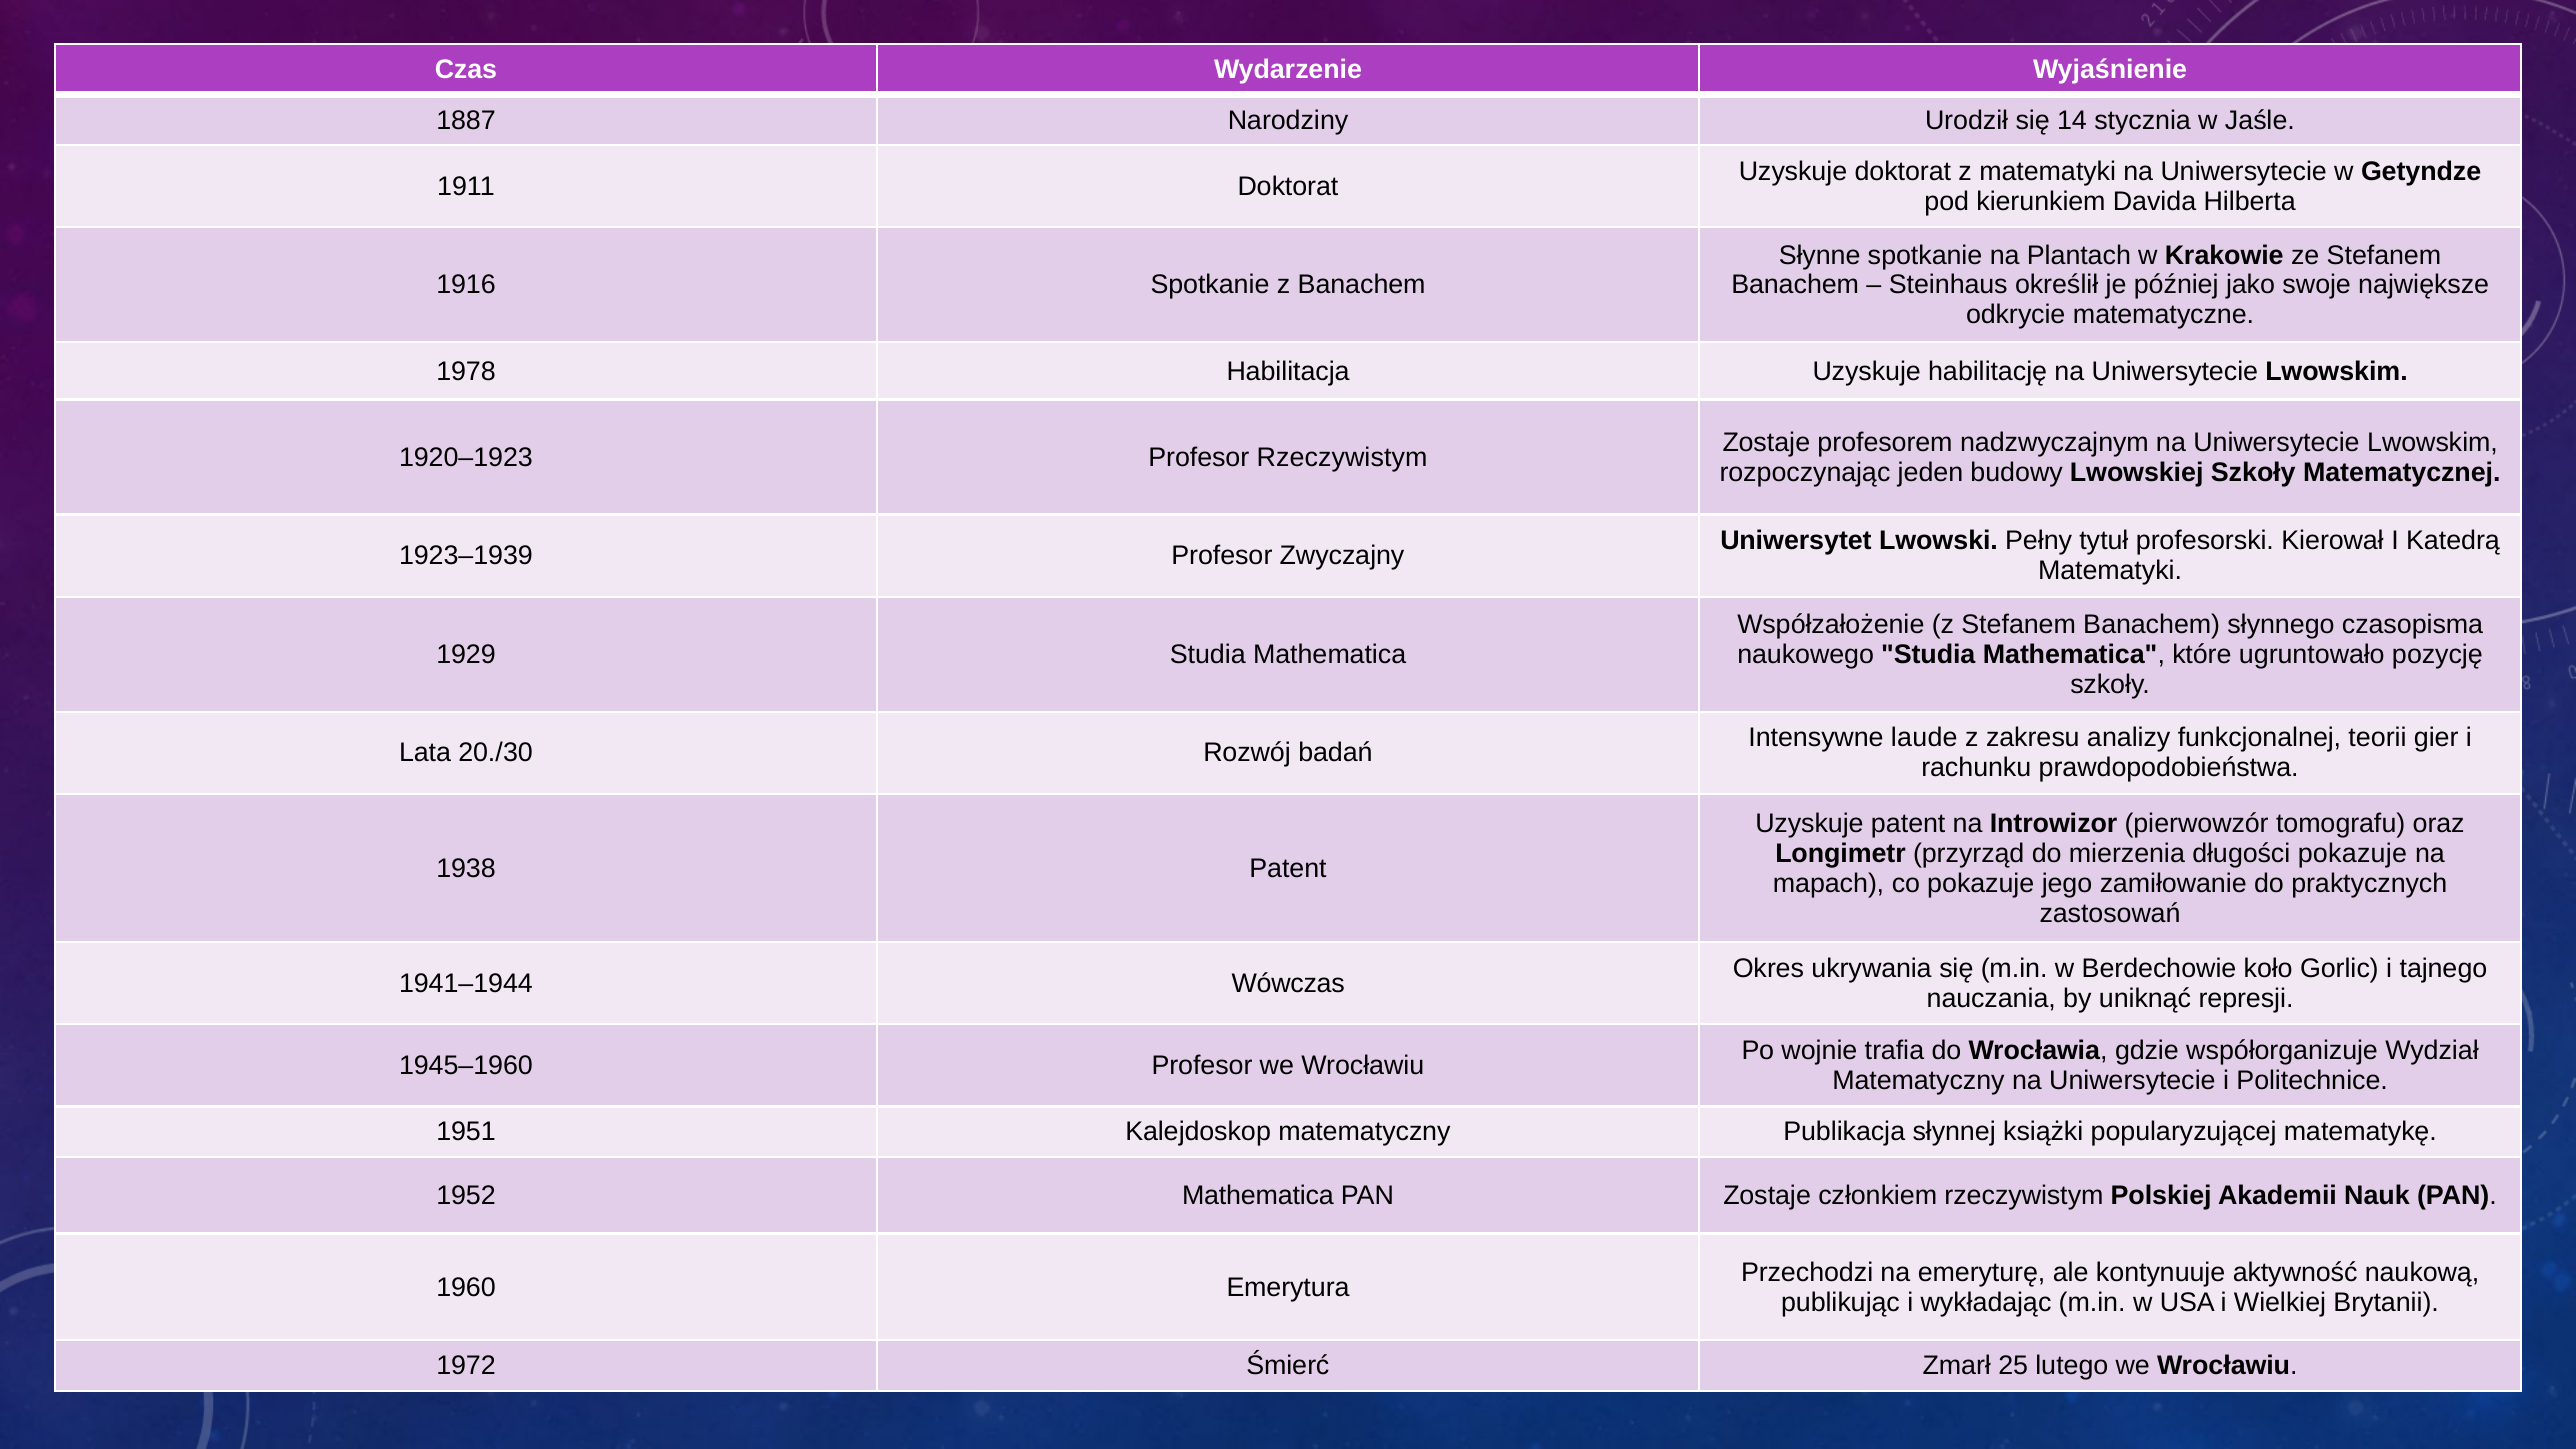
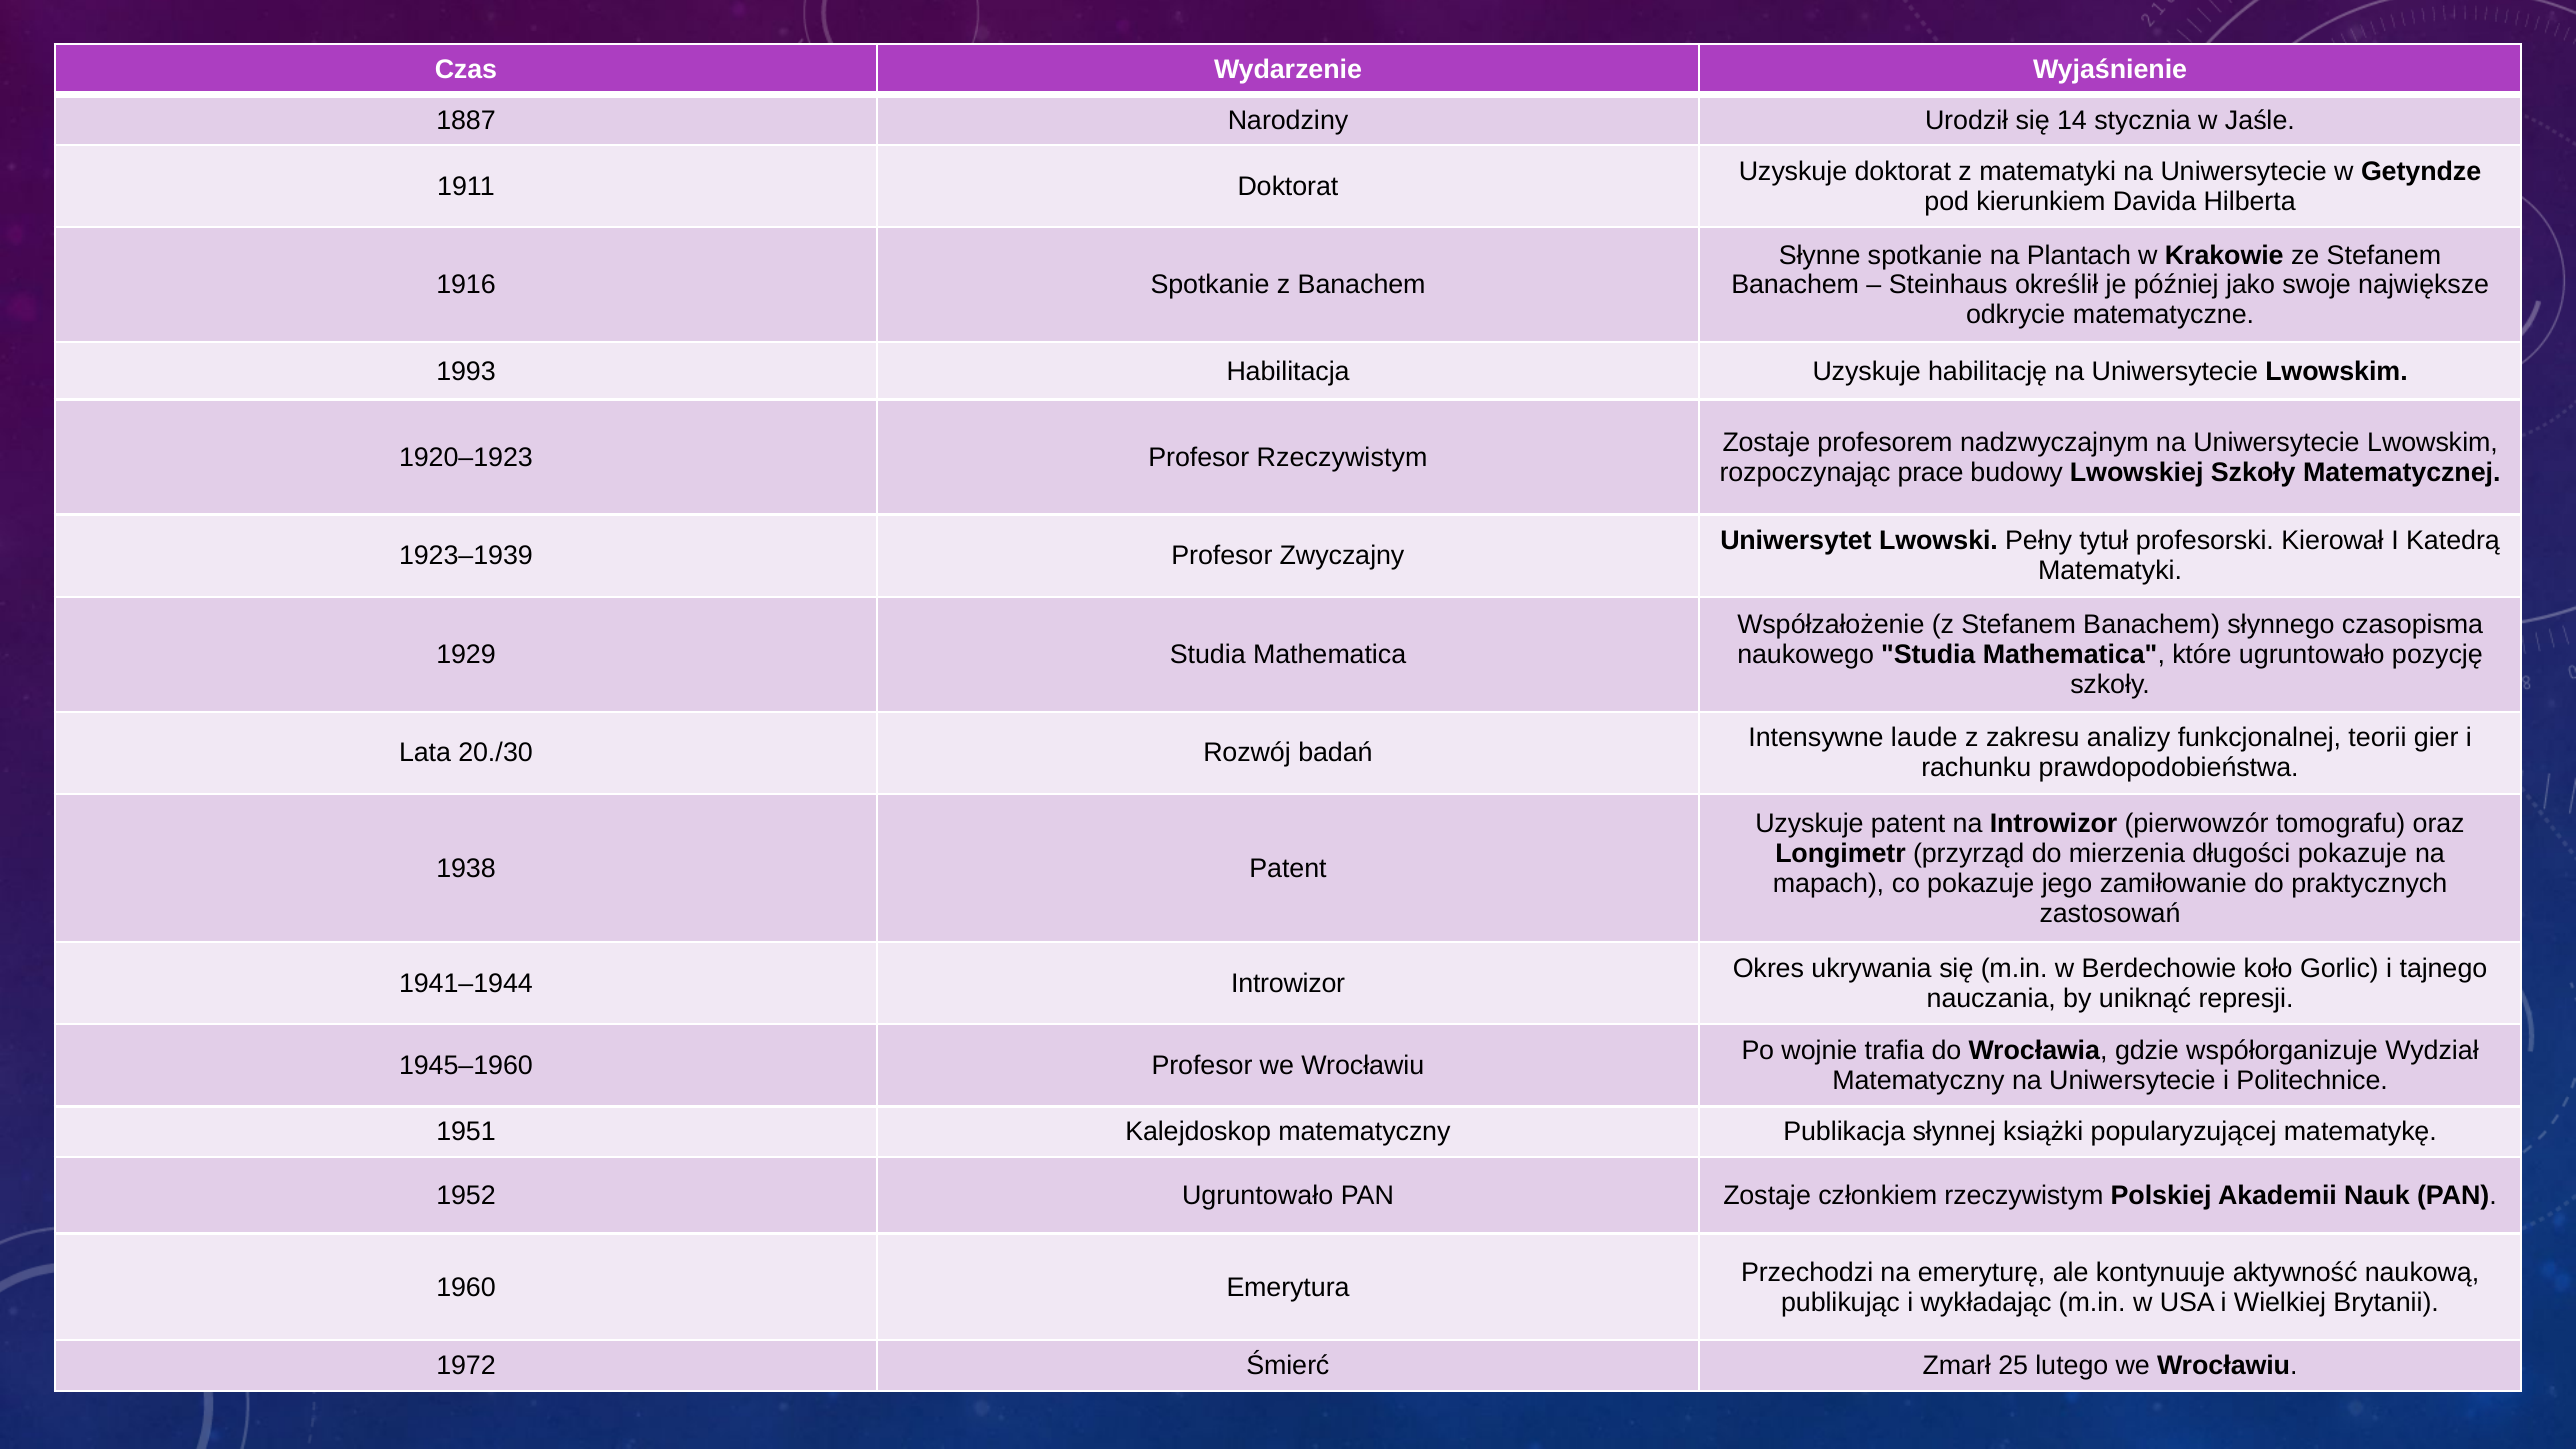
1978: 1978 -> 1993 (466, 371)
jeden: jeden -> prace (1931, 472)
1941–1944 Wówczas: Wówczas -> Introwizor (1288, 984)
1952 Mathematica: Mathematica -> Ugruntowało (1258, 1196)
